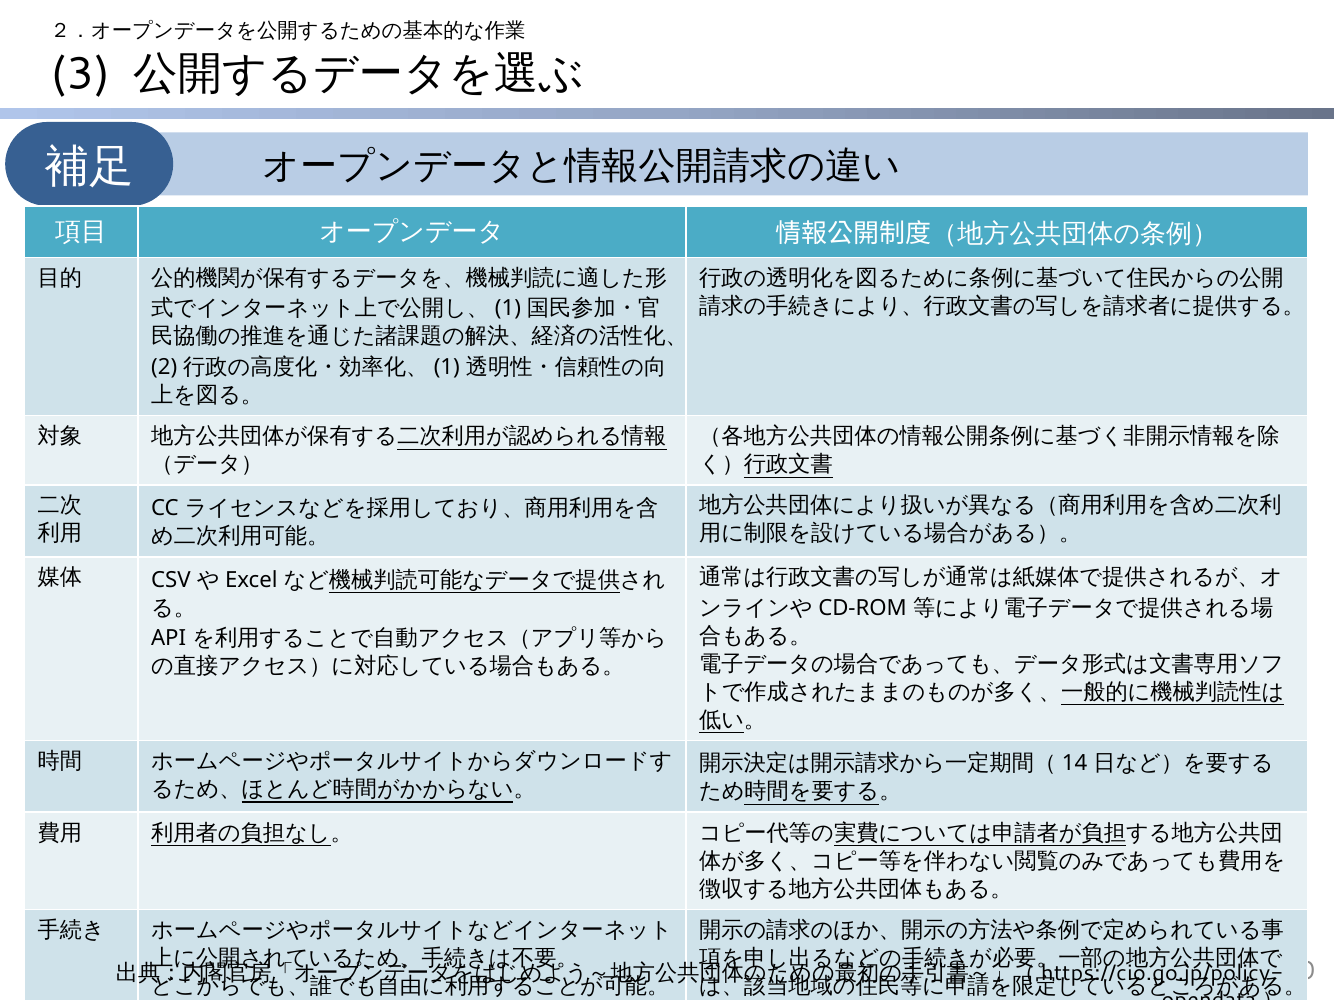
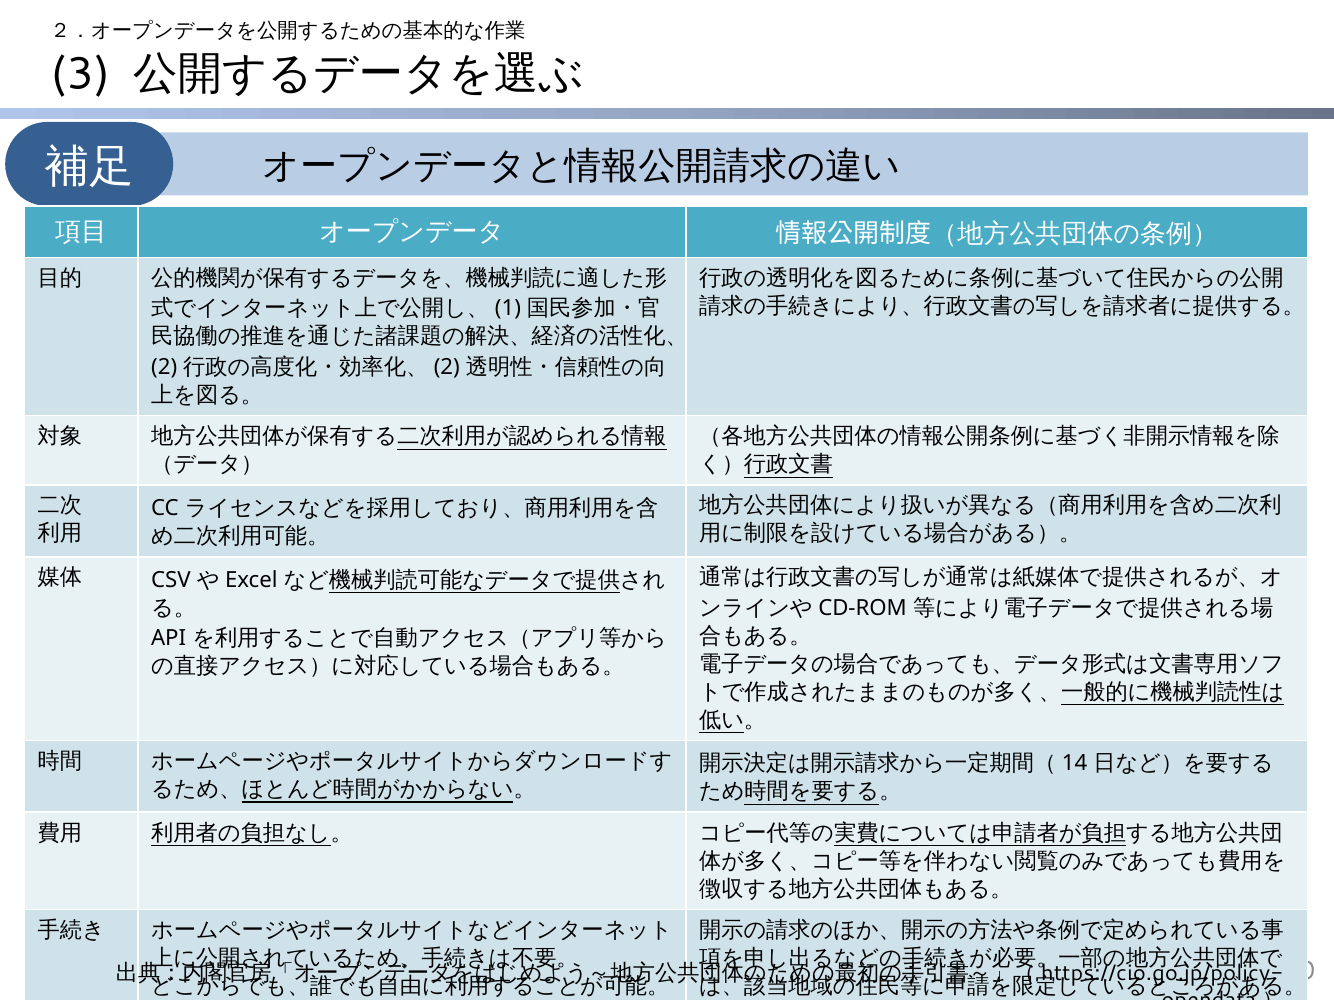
1: 1 -> 2 (447, 367)
